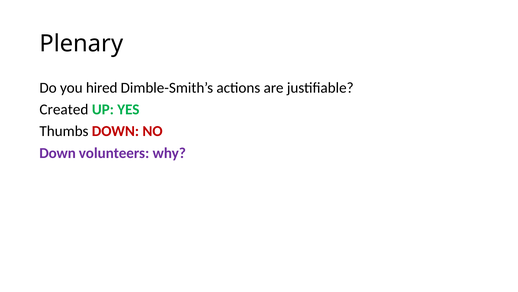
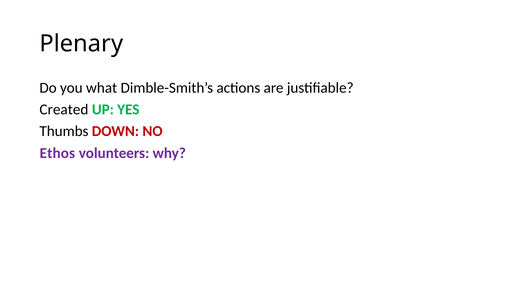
hired: hired -> what (102, 88)
Down: Down -> Ethos (57, 153)
